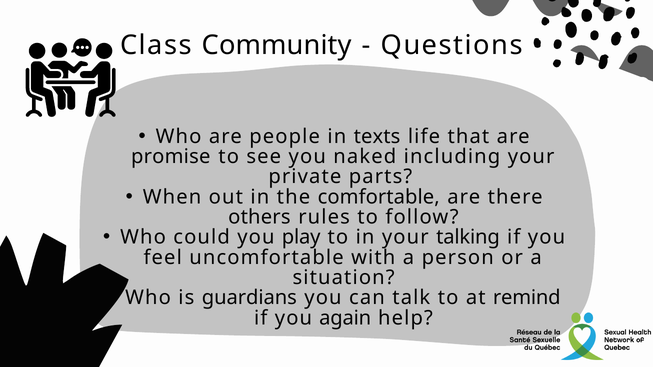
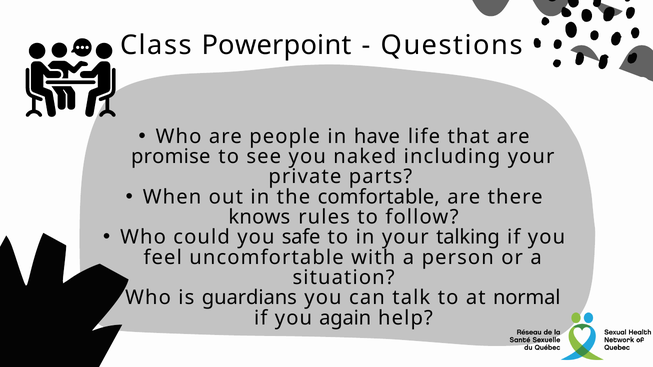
Community: Community -> Powerpoint (277, 45)
texts: texts -> have (377, 137)
others: others -> knows (259, 217)
play: play -> safe (301, 237)
remind: remind -> normal (527, 298)
